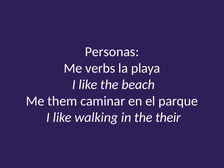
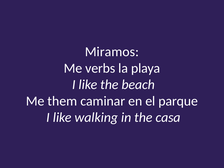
Personas: Personas -> Miramos (112, 52)
their: their -> casa (168, 117)
